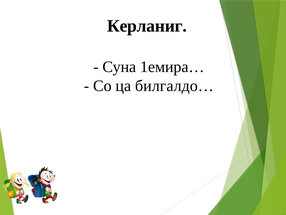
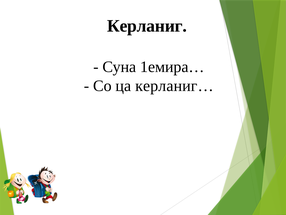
билгалдо…: билгалдо… -> керланиг… (174, 86)
